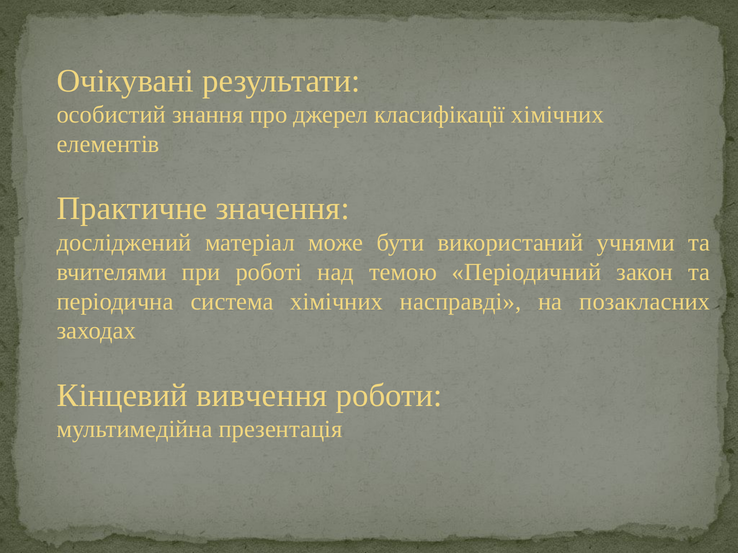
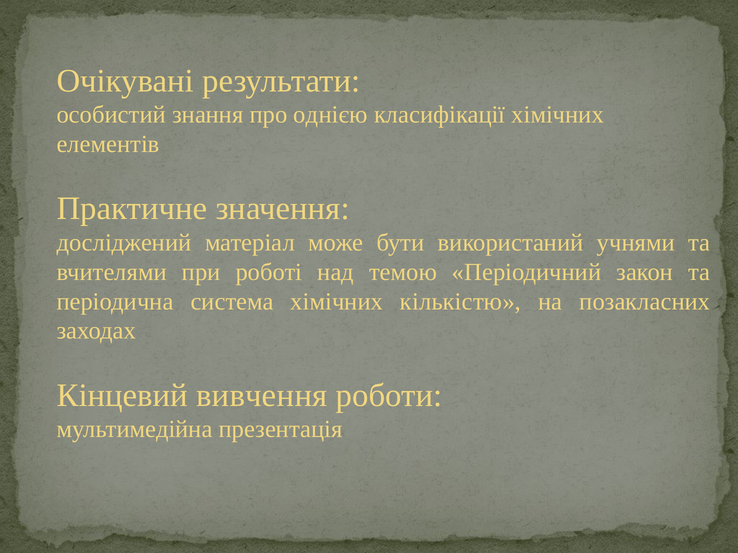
джерел: джерел -> однією (331, 115)
насправді: насправді -> кількістю (461, 302)
